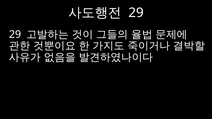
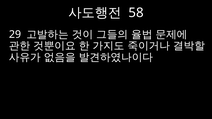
29: 29 -> 58 (136, 13)
